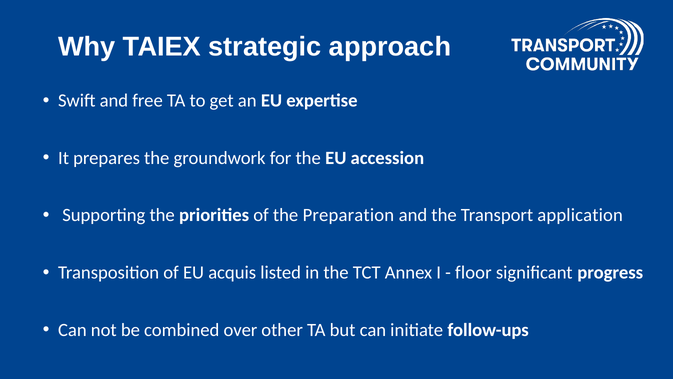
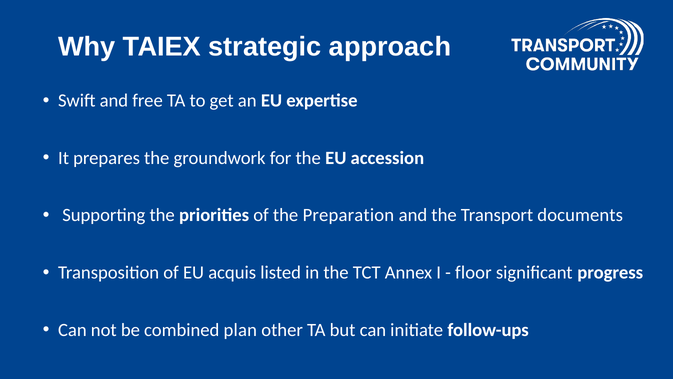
application: application -> documents (580, 215)
over: over -> plan (240, 330)
